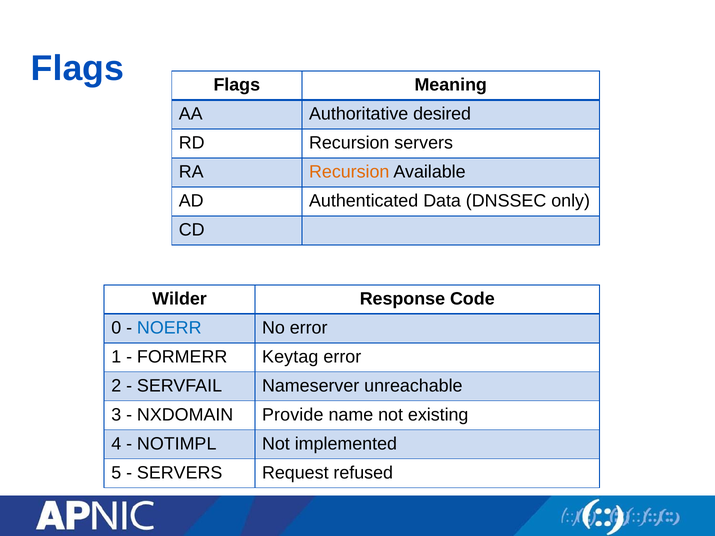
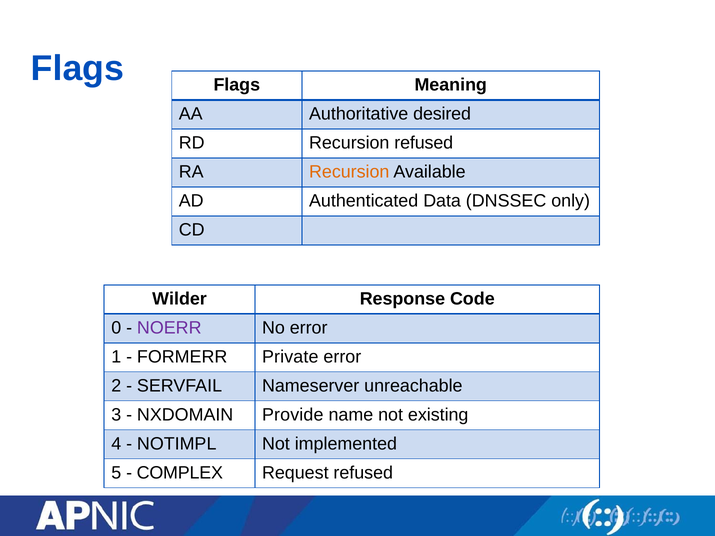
Recursion servers: servers -> refused (424, 143)
NOERR colour: blue -> purple (169, 328)
Keytag: Keytag -> Private (290, 357)
SERVERS: SERVERS -> COMPLEX (180, 473)
